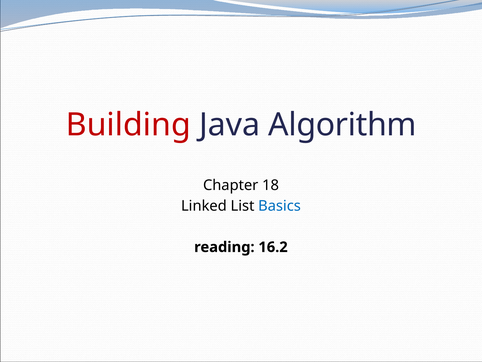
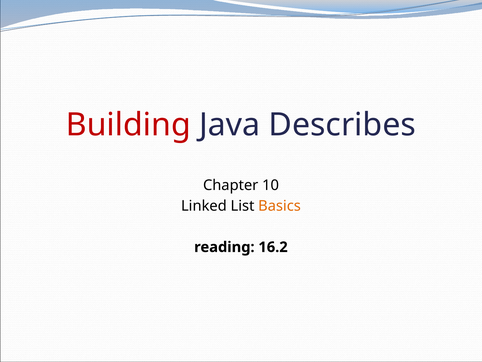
Algorithm: Algorithm -> Describes (342, 125)
18: 18 -> 10 (271, 185)
Basics colour: blue -> orange (280, 206)
